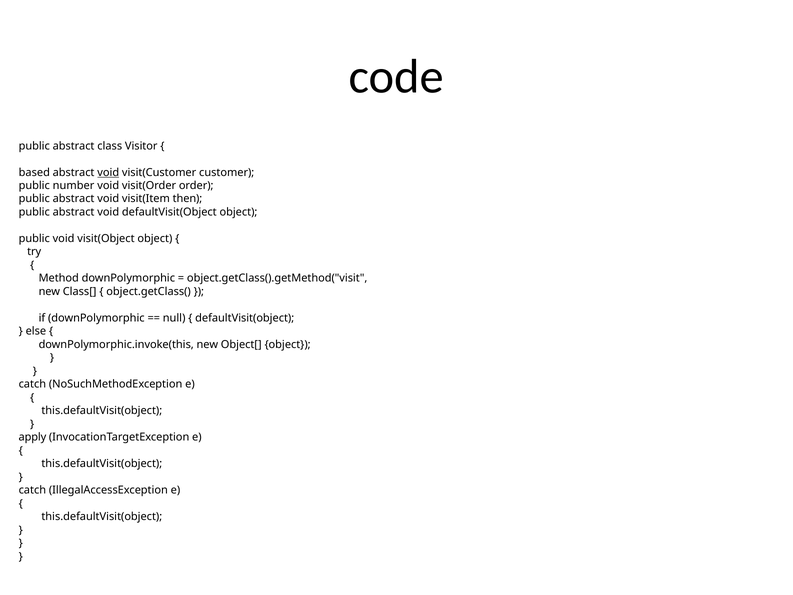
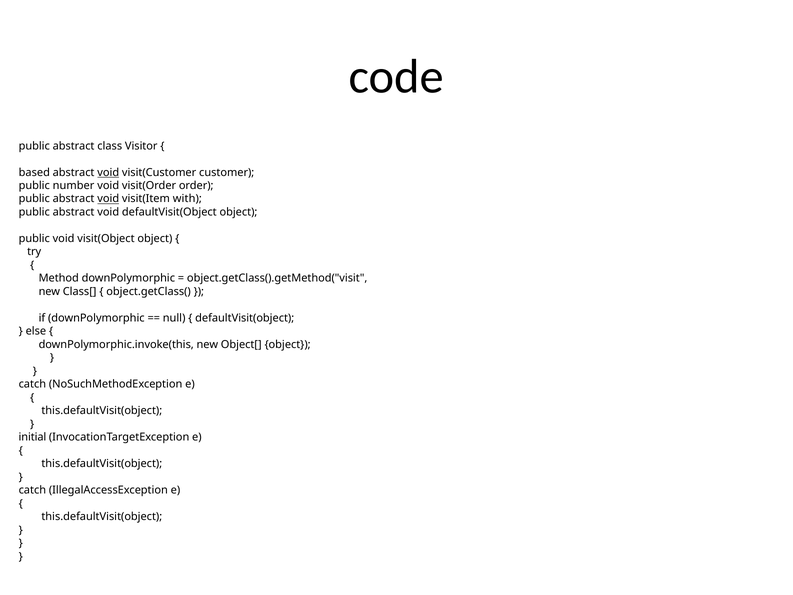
void underline: none -> present (108, 199)
then: then -> with (187, 199)
apply: apply -> initial (32, 437)
